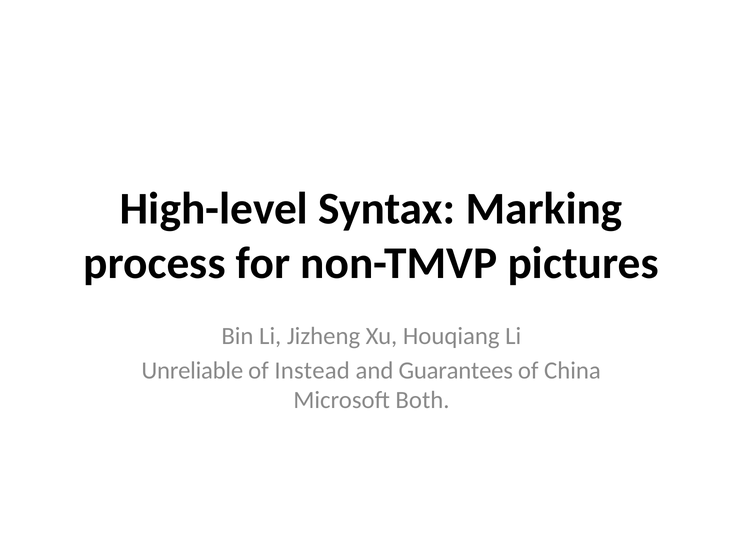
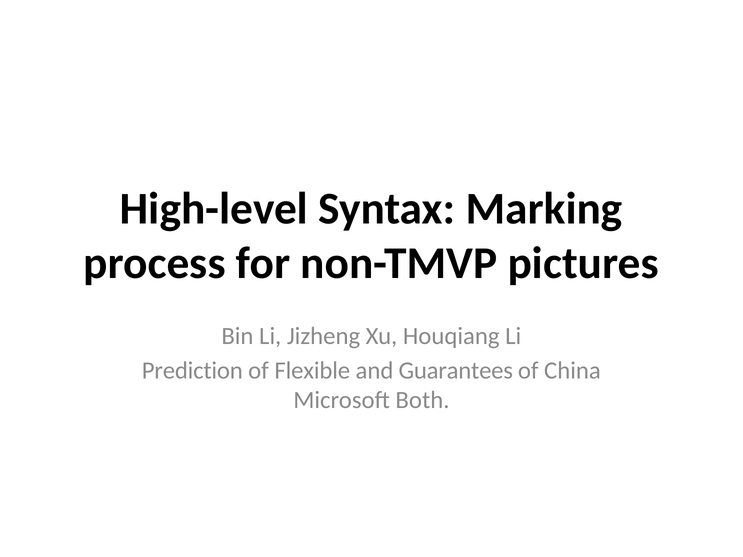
Unreliable: Unreliable -> Prediction (192, 371)
Instead: Instead -> Flexible (312, 371)
